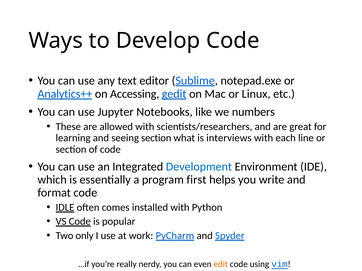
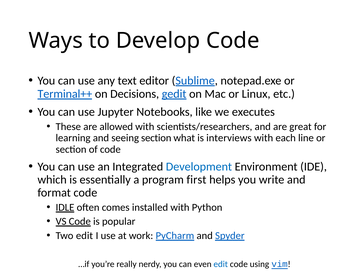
Analytics++: Analytics++ -> Terminal++ (65, 94)
Accessing: Accessing -> Decisions (135, 94)
numbers: numbers -> executes (253, 112)
Two only: only -> edit (84, 236)
edit colour: orange -> blue (221, 265)
